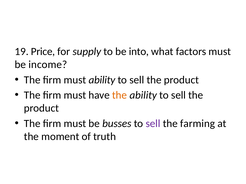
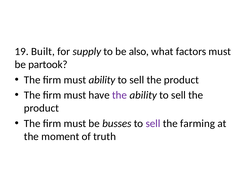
Price: Price -> Built (43, 52)
into: into -> also (139, 52)
income: income -> partook (48, 65)
the colour: orange -> purple (120, 95)
